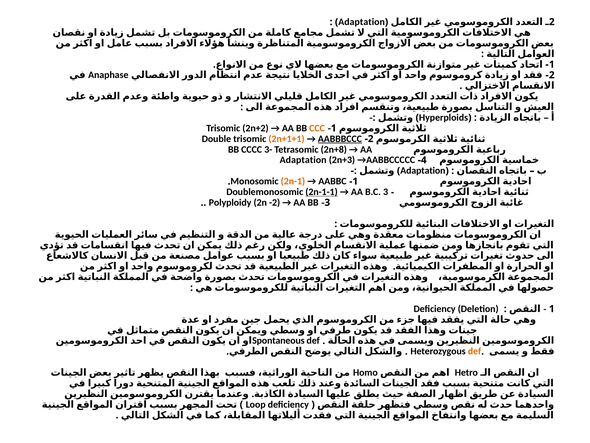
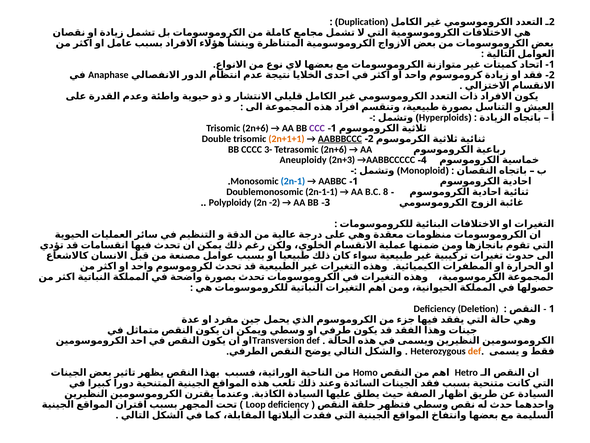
Adaptation: Adaptation -> Duplication (362, 22)
Trisomic 2n+2: 2n+2 -> 2n+6 (256, 128)
CCC colour: orange -> purple (317, 128)
Tetrasomic 2n+8: 2n+8 -> 2n+6 (334, 149)
Adaptation: Adaptation -> Aneuploidy (303, 160)
Adaptation: Adaptation -> Monoploid (423, 171)
2n-1 colour: orange -> blue (293, 181)
2n-1-1 underline: present -> none (322, 192)
B.C 3: 3 -> 8 (386, 192)
Spontaneous: Spontaneous -> Transversion (278, 340)
